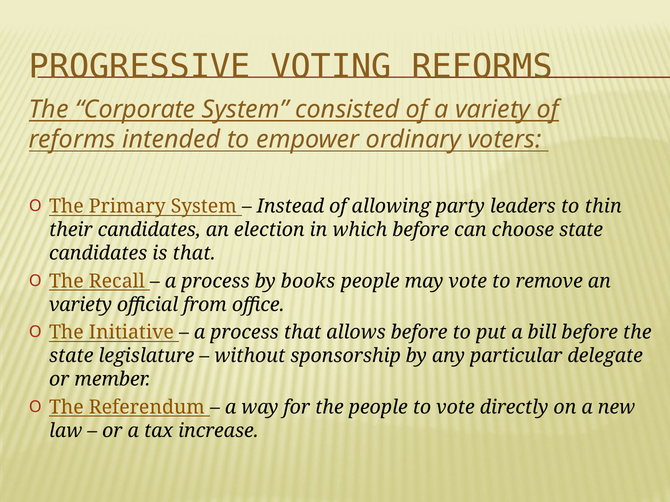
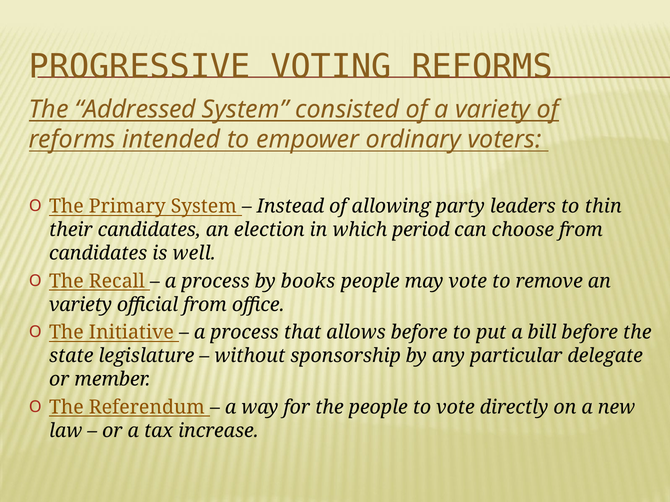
Corporate: Corporate -> Addressed (135, 109)
which before: before -> period (421, 230)
choose state: state -> from (581, 230)
is that: that -> well (194, 254)
